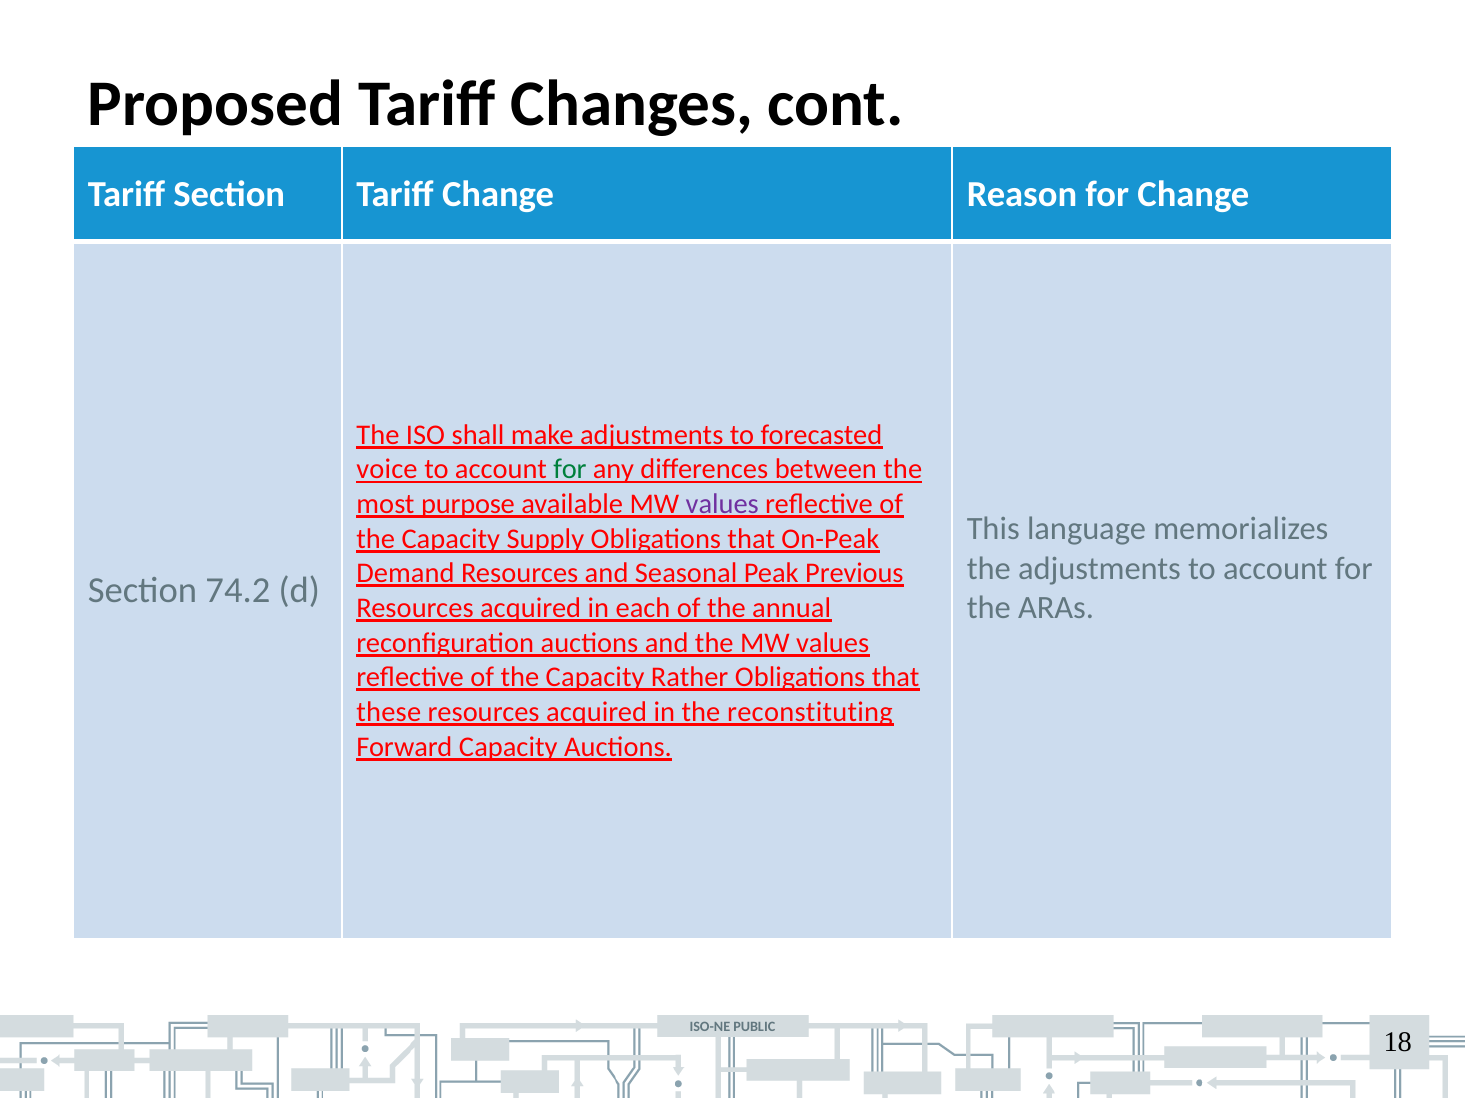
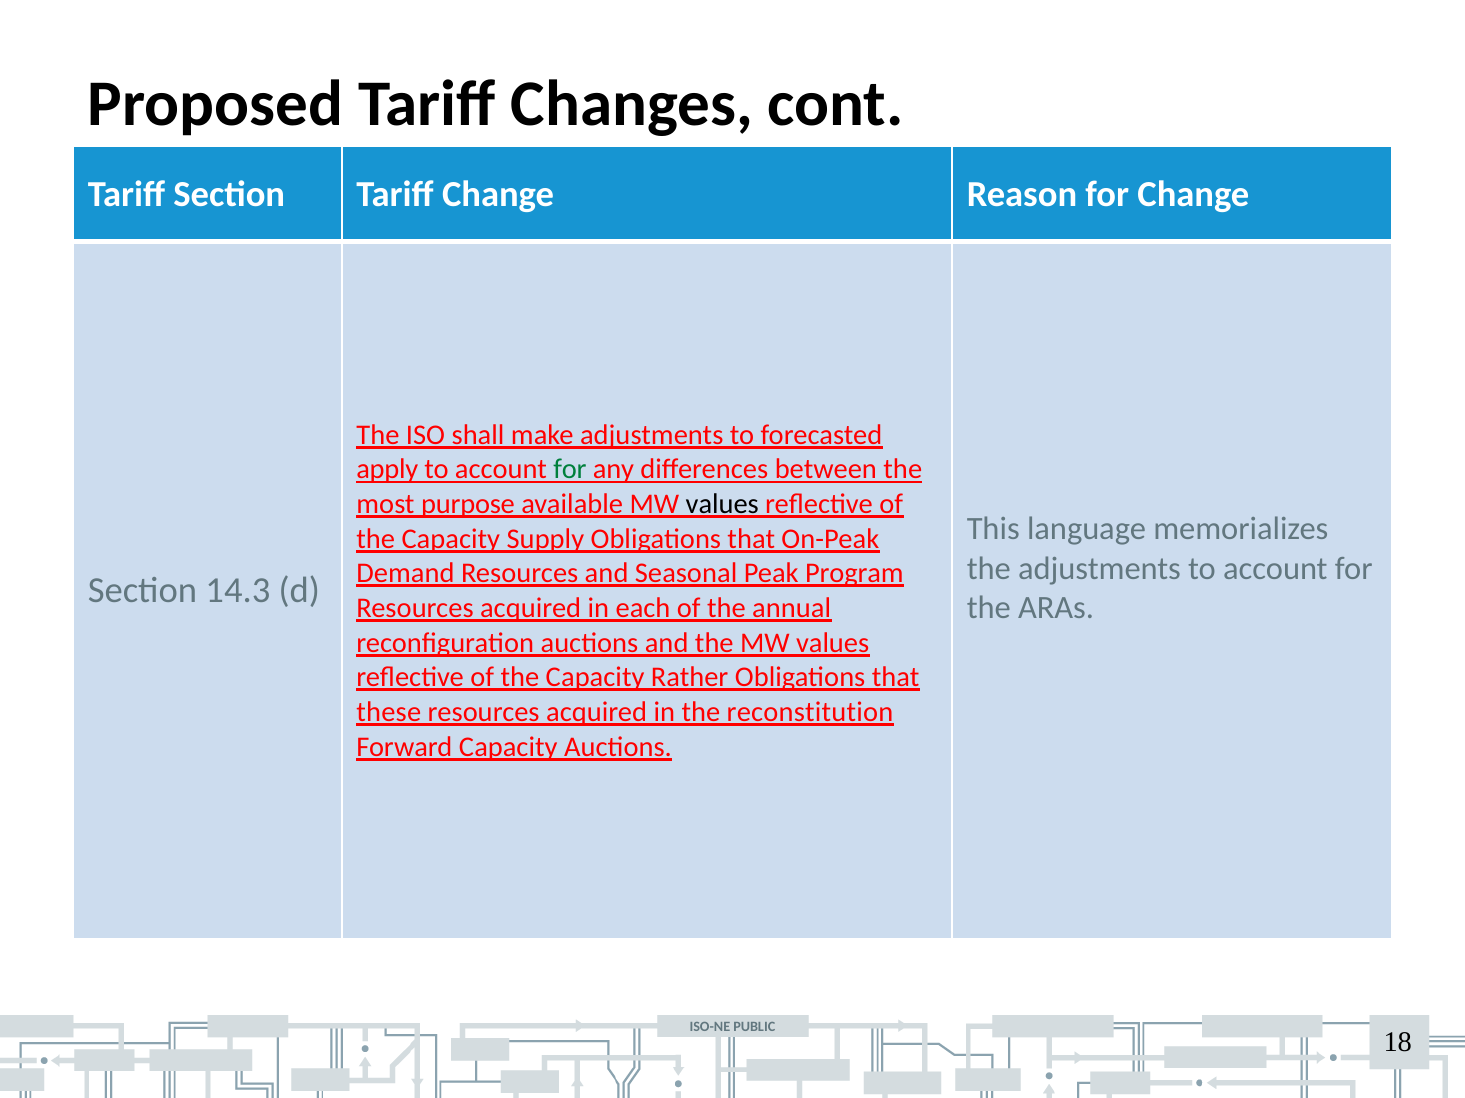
voice: voice -> apply (387, 470)
values colour: purple -> black (722, 505)
Previous: Previous -> Program (854, 574)
74.2: 74.2 -> 14.3 (238, 591)
reconstituting: reconstituting -> reconstitution (810, 712)
